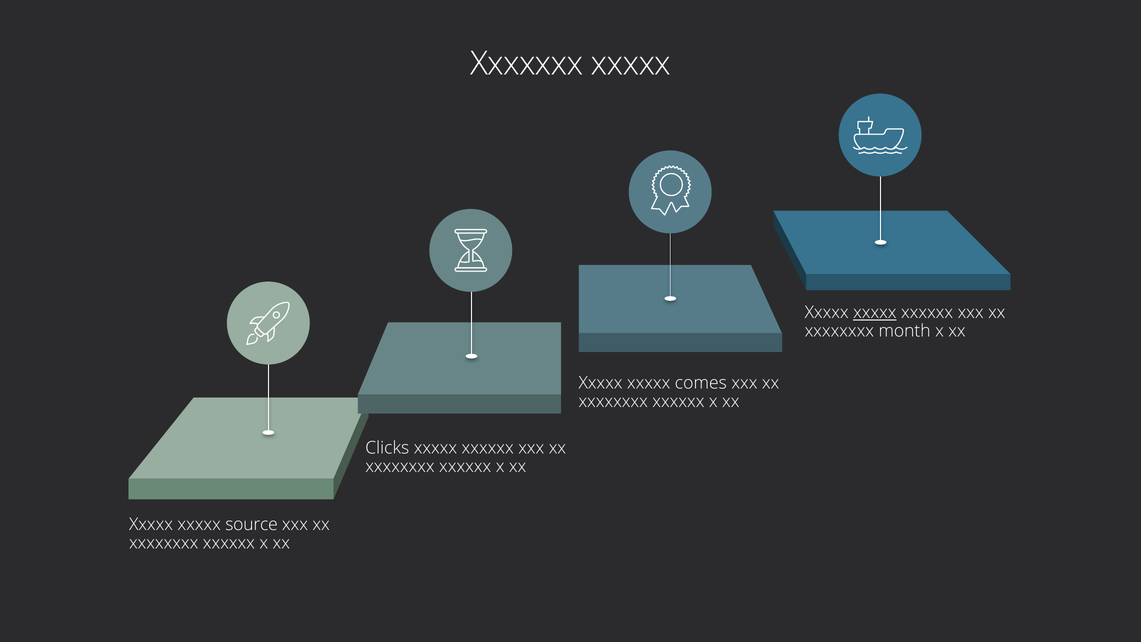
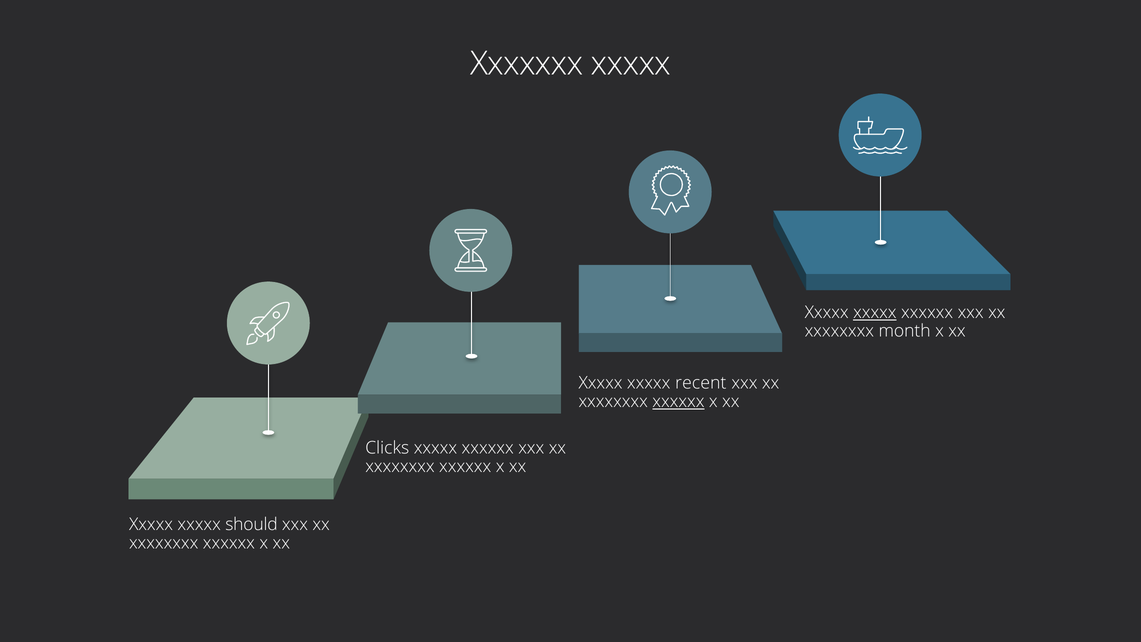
comes: comes -> recent (701, 383)
xxxxxx underline: none -> present (678, 402)
source: source -> should (251, 524)
